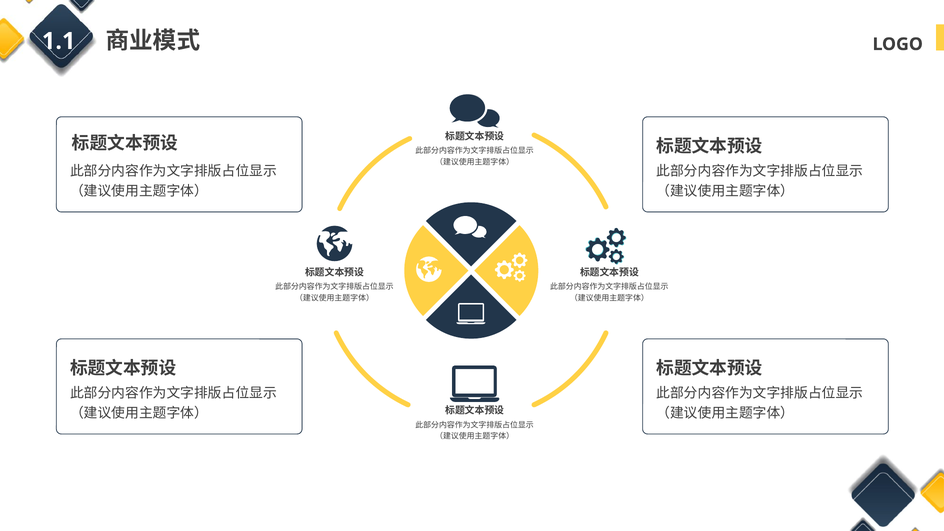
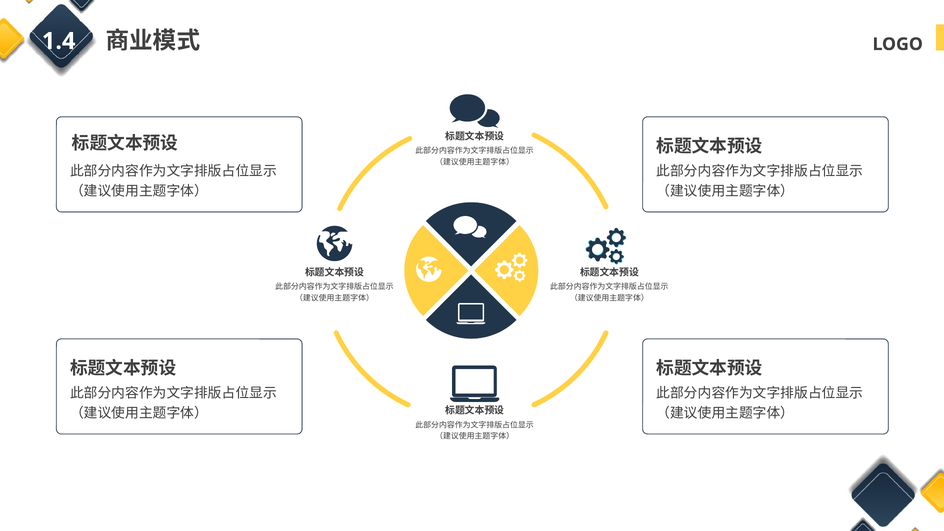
1.1: 1.1 -> 1.4 (59, 41)
